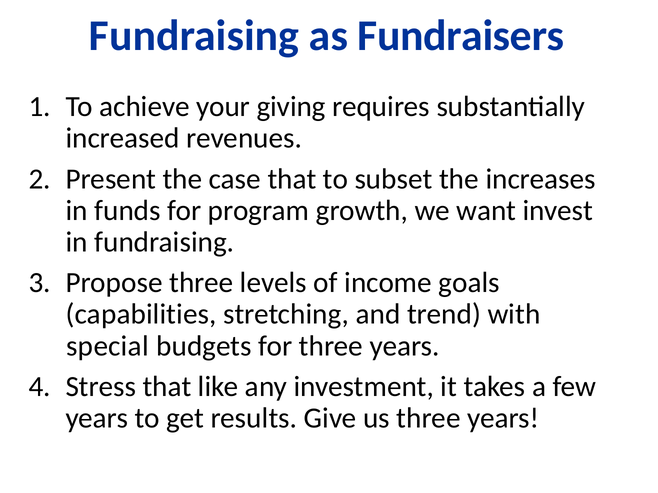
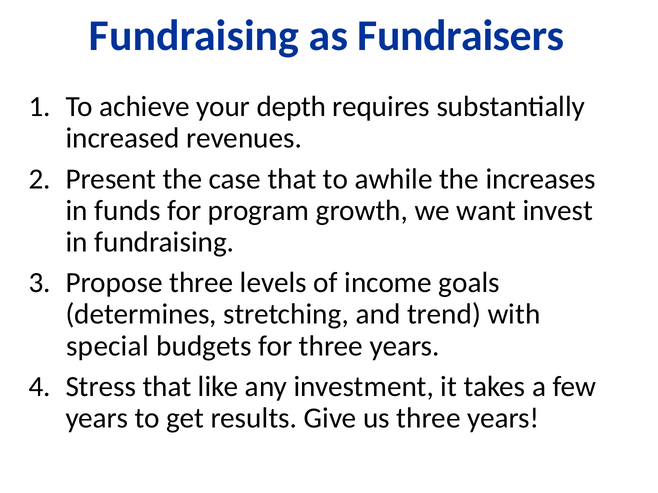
giving: giving -> depth (291, 107)
subset: subset -> awhile (394, 179)
capabilities: capabilities -> determines (141, 315)
